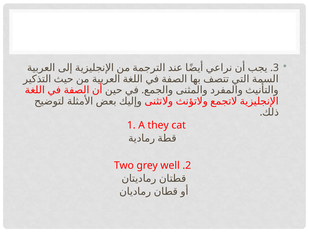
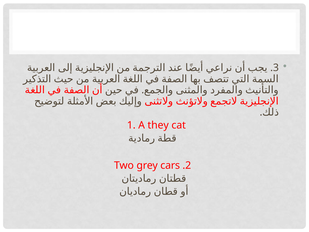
well: well -> cars (170, 165)
